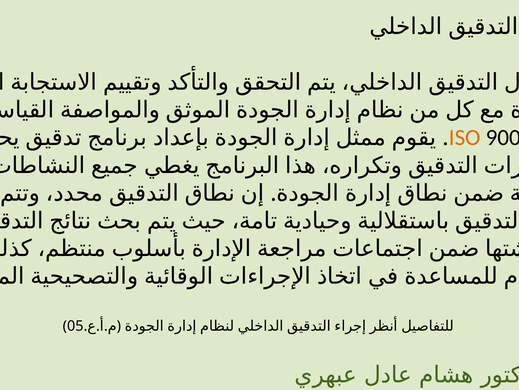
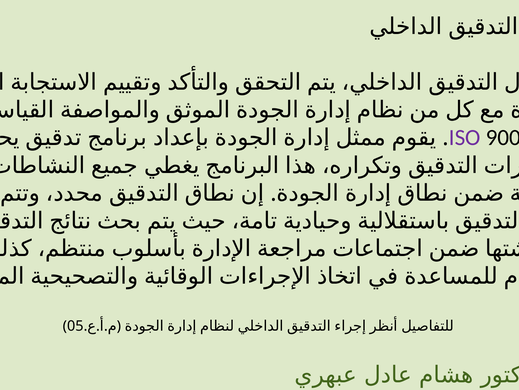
ISO colour: orange -> purple (465, 137)
